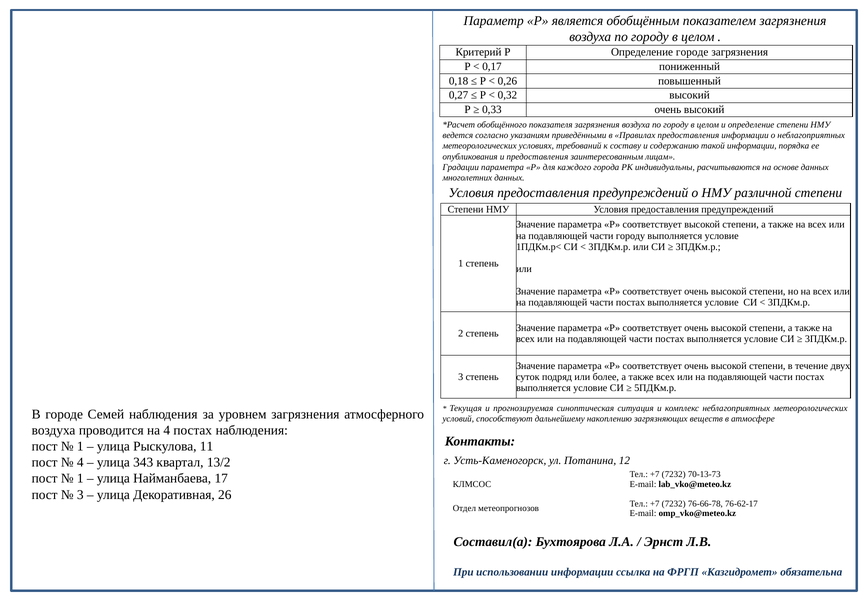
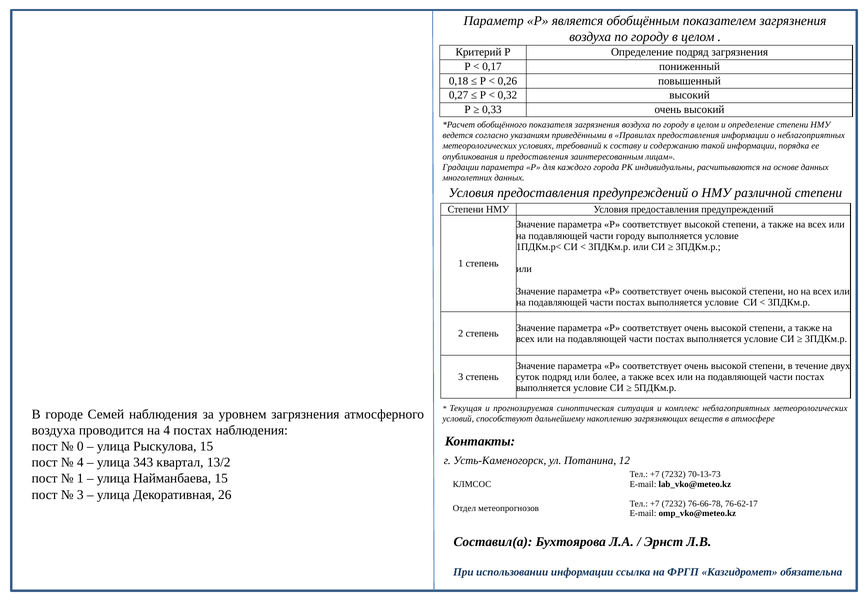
Определение городе: городе -> подряд (692, 52)
1: 1 -> 0 (80, 446)
Рыскулова 11: 11 -> 15 (207, 446)
Найманбаева 17: 17 -> 15 (221, 479)
